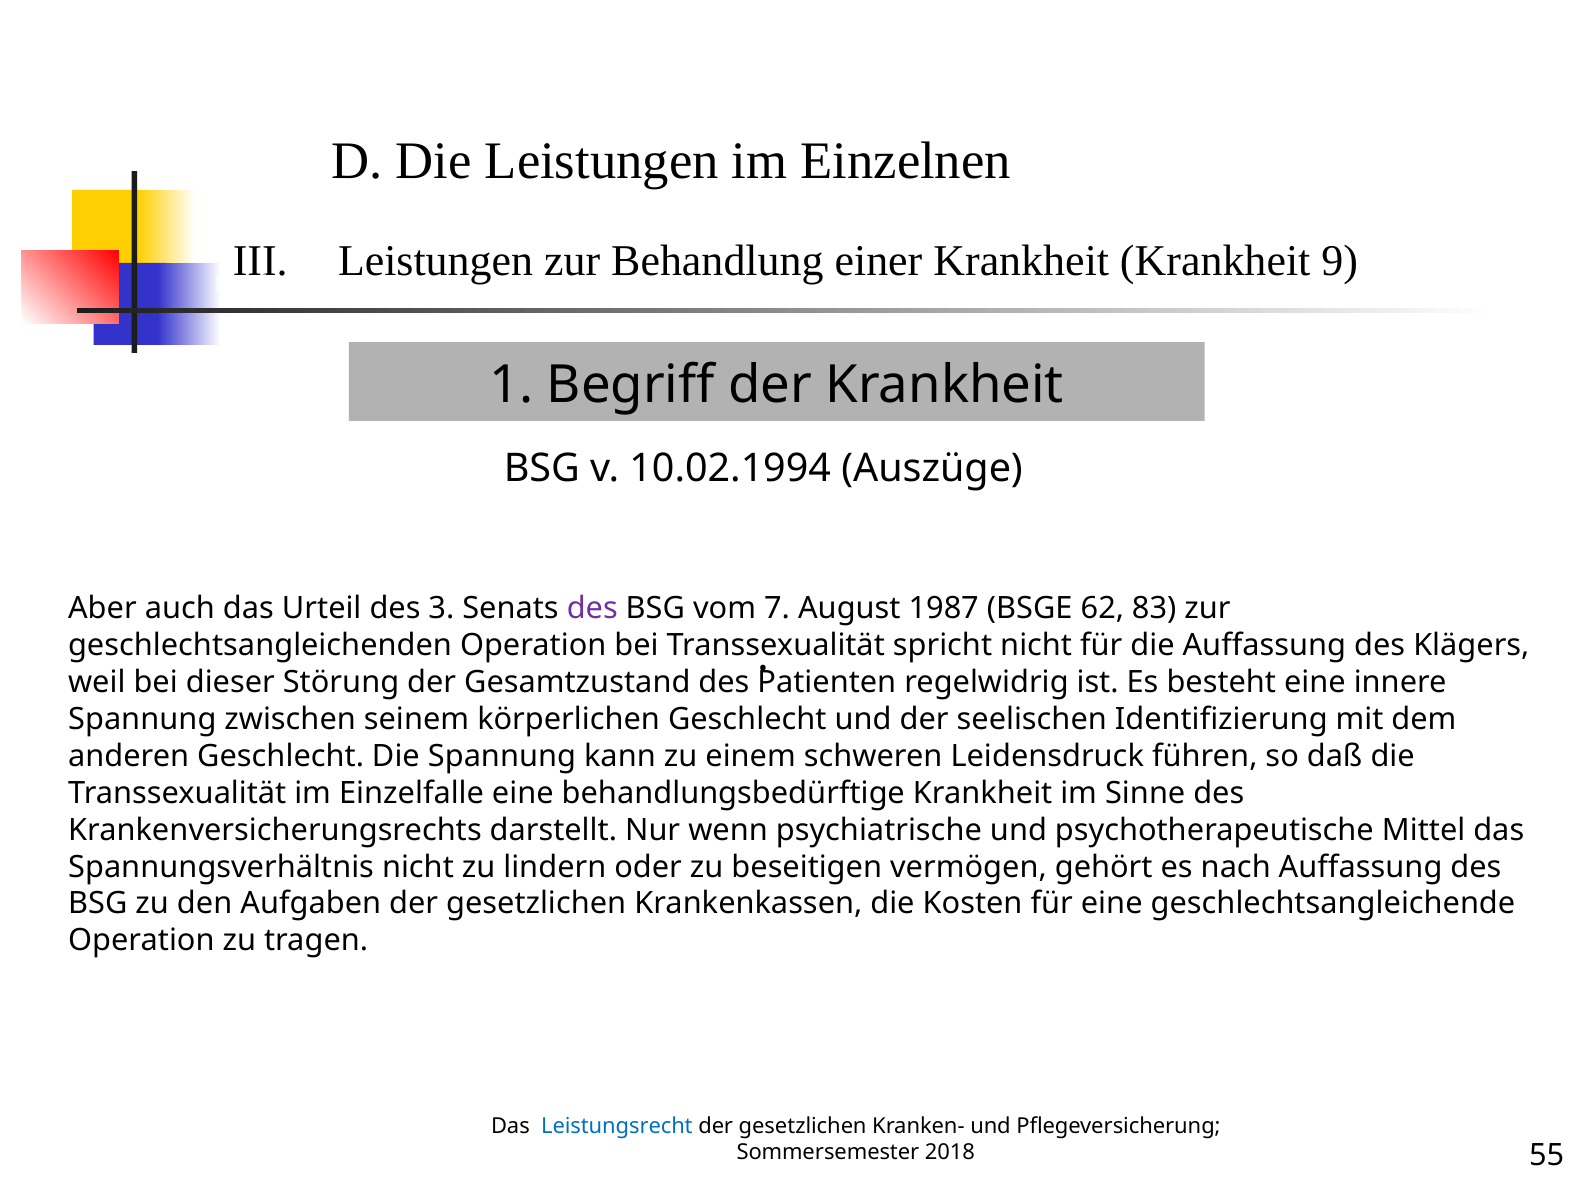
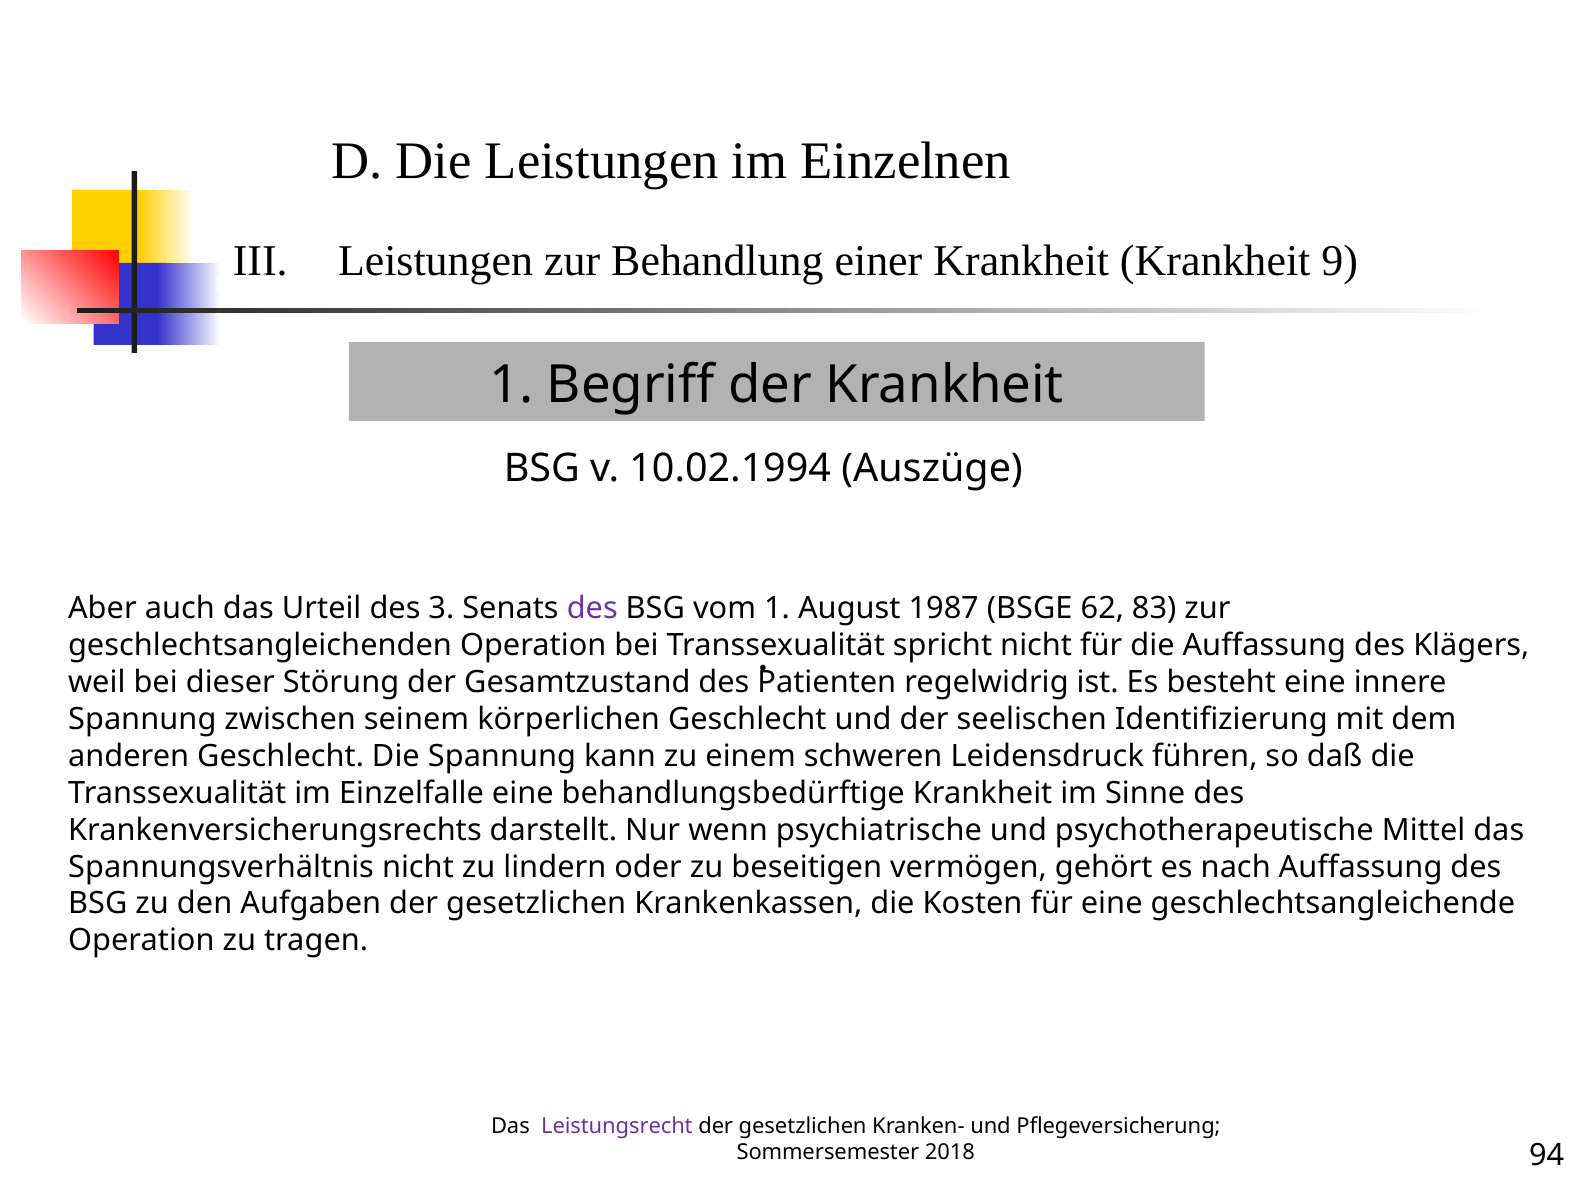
vom 7: 7 -> 1 (777, 609)
Leistungsrecht colour: blue -> purple (617, 1126)
55: 55 -> 94 (1547, 1156)
